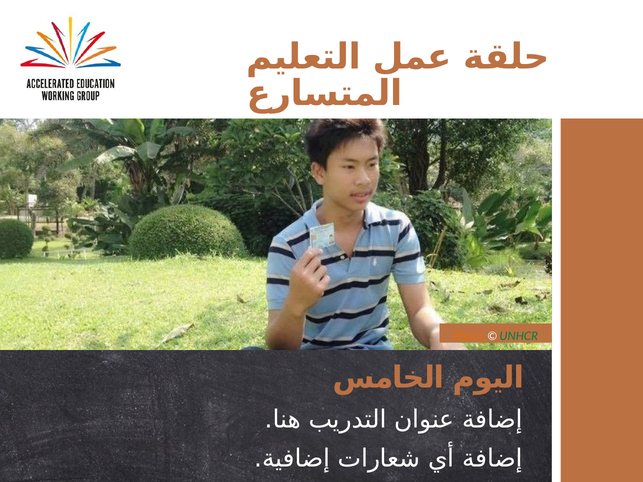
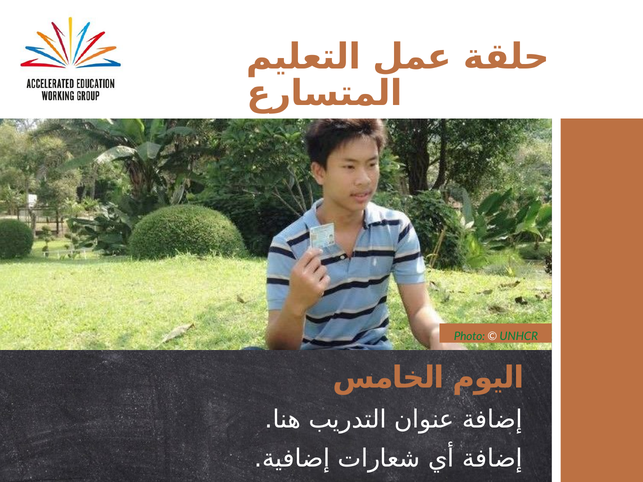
Photo colour: orange -> green (469, 337)
